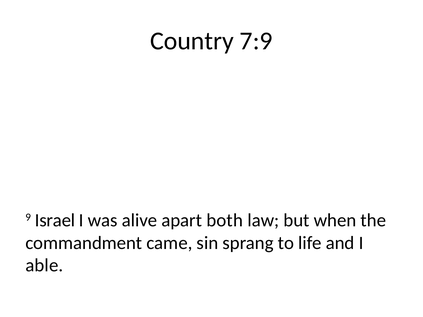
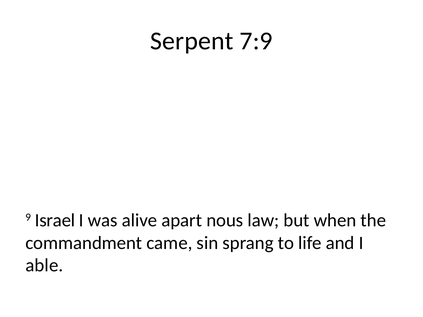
Country: Country -> Serpent (192, 41)
both: both -> nous (225, 220)
